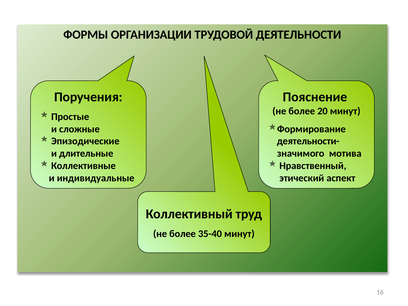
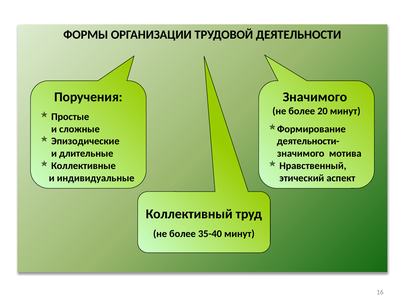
Пояснение: Пояснение -> Значимого (315, 97)
